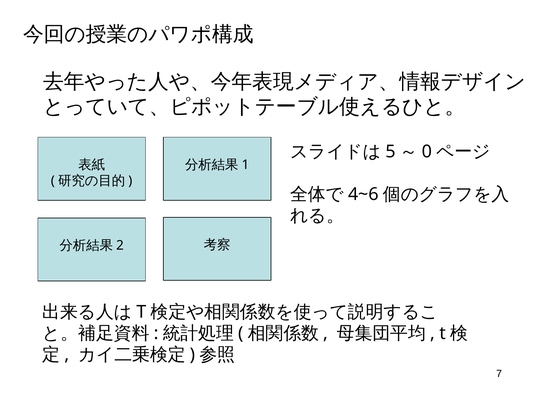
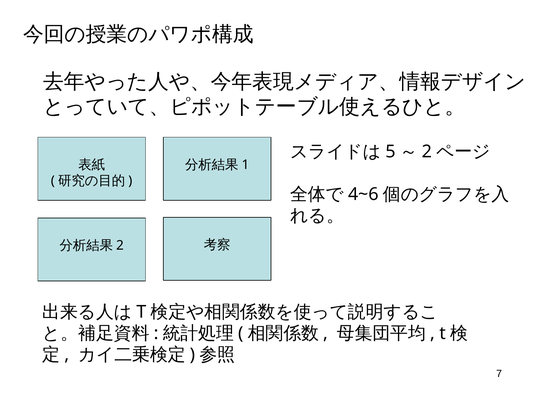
0: 0 -> 2 (427, 152)
